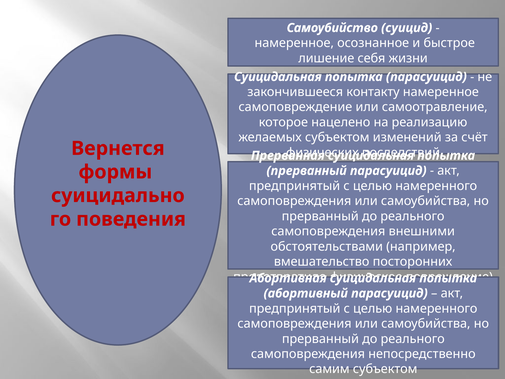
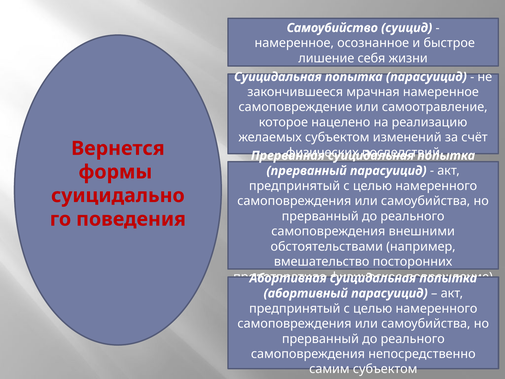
контакту: контакту -> мрачная (373, 92)
